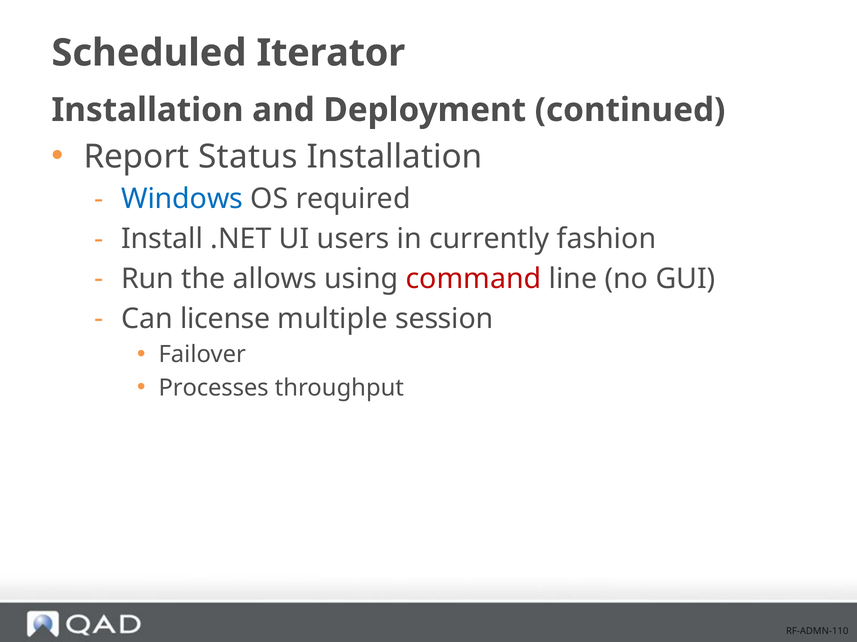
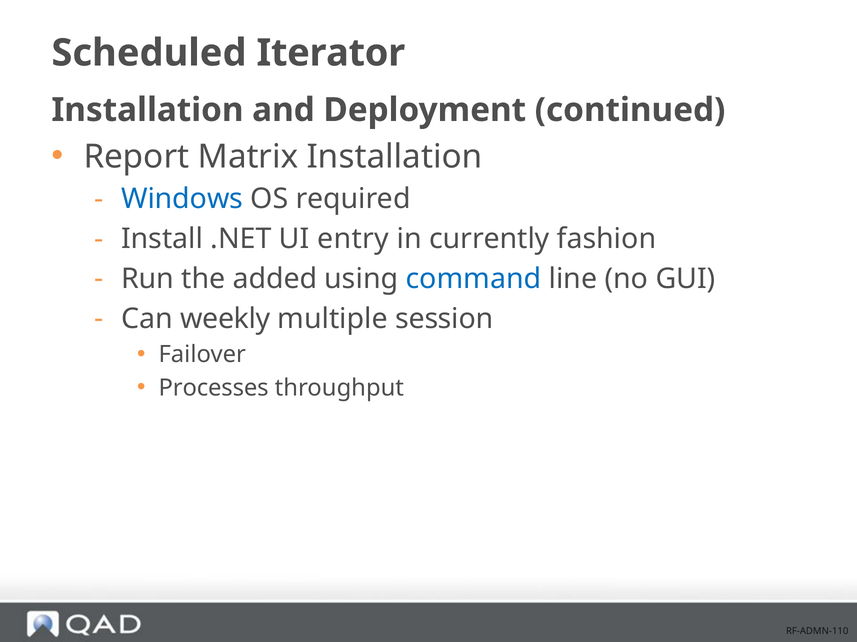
Status: Status -> Matrix (248, 157)
users: users -> entry (353, 239)
allows: allows -> added (275, 279)
command colour: red -> blue (473, 279)
license: license -> weekly (225, 319)
